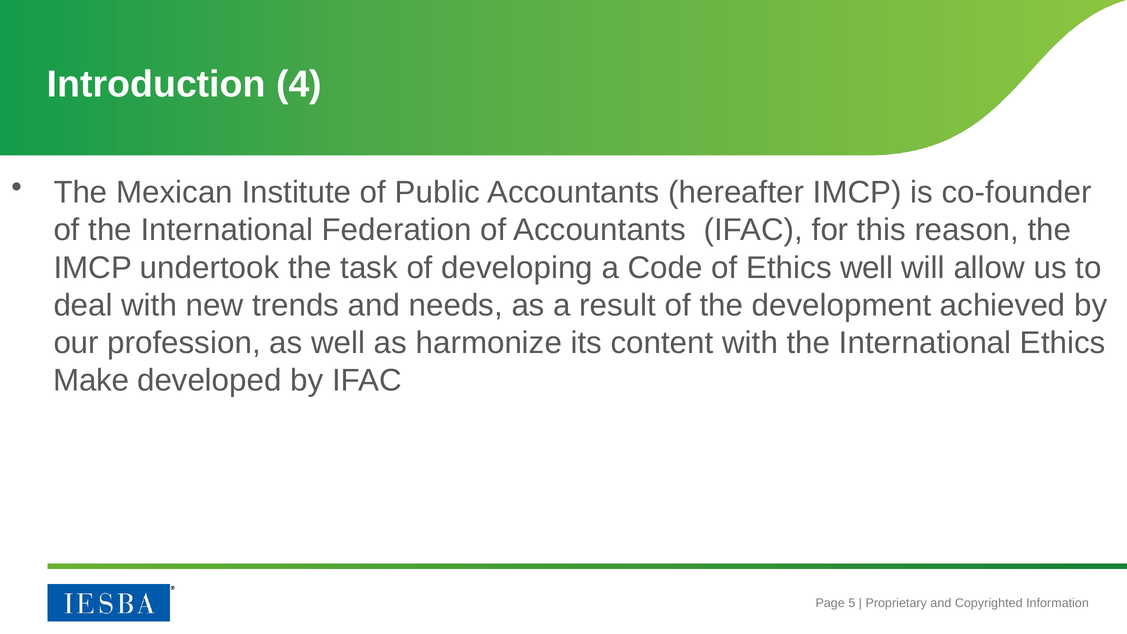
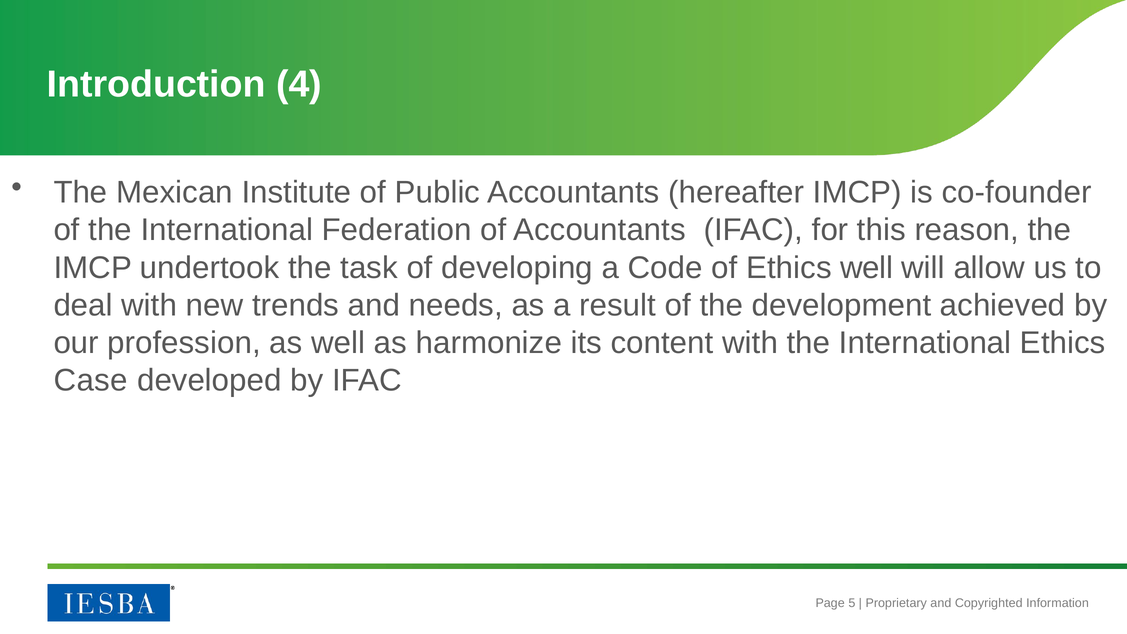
Make: Make -> Case (91, 380)
